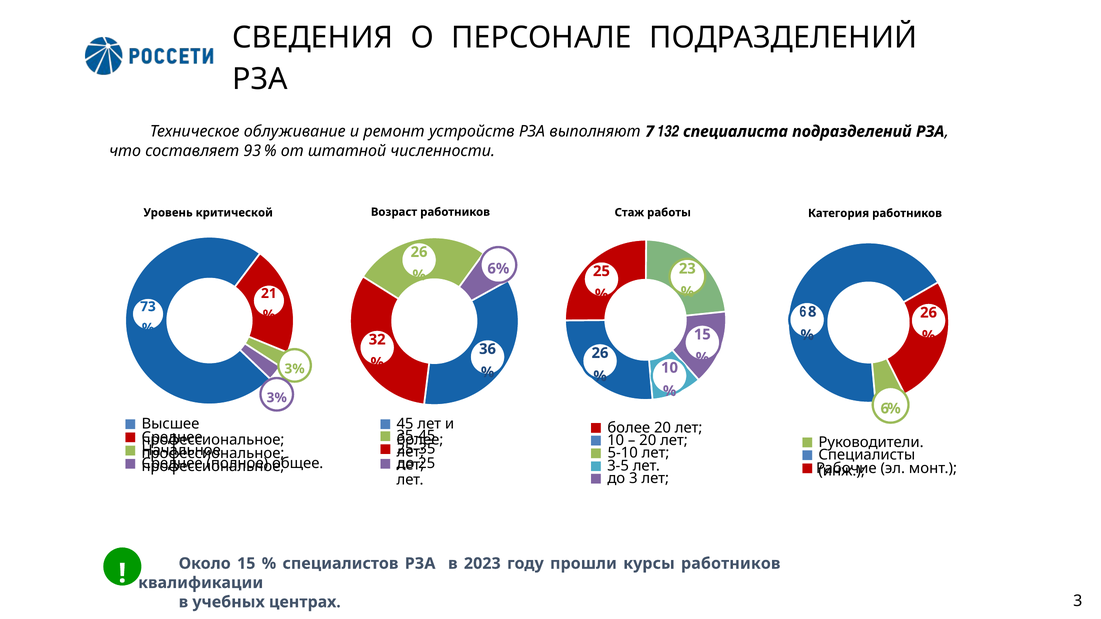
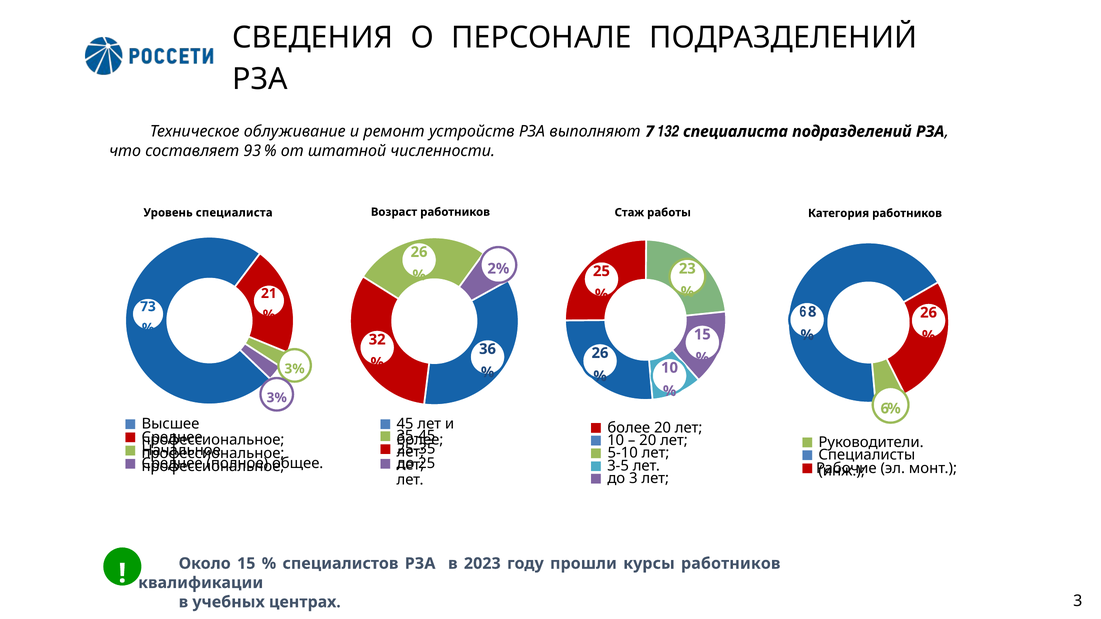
Уровень критической: критической -> специалиста (234, 213)
6%: 6% -> 2% (498, 269)
